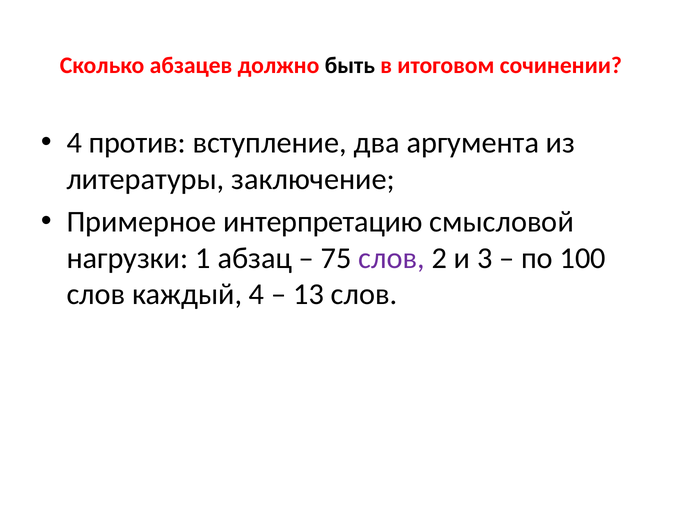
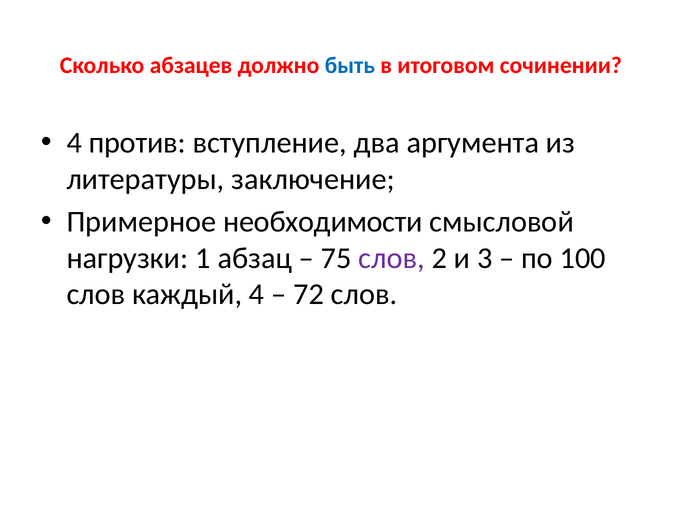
быть colour: black -> blue (350, 65)
интерпретацию: интерпретацию -> необходимости (323, 222)
13: 13 -> 72 (309, 295)
